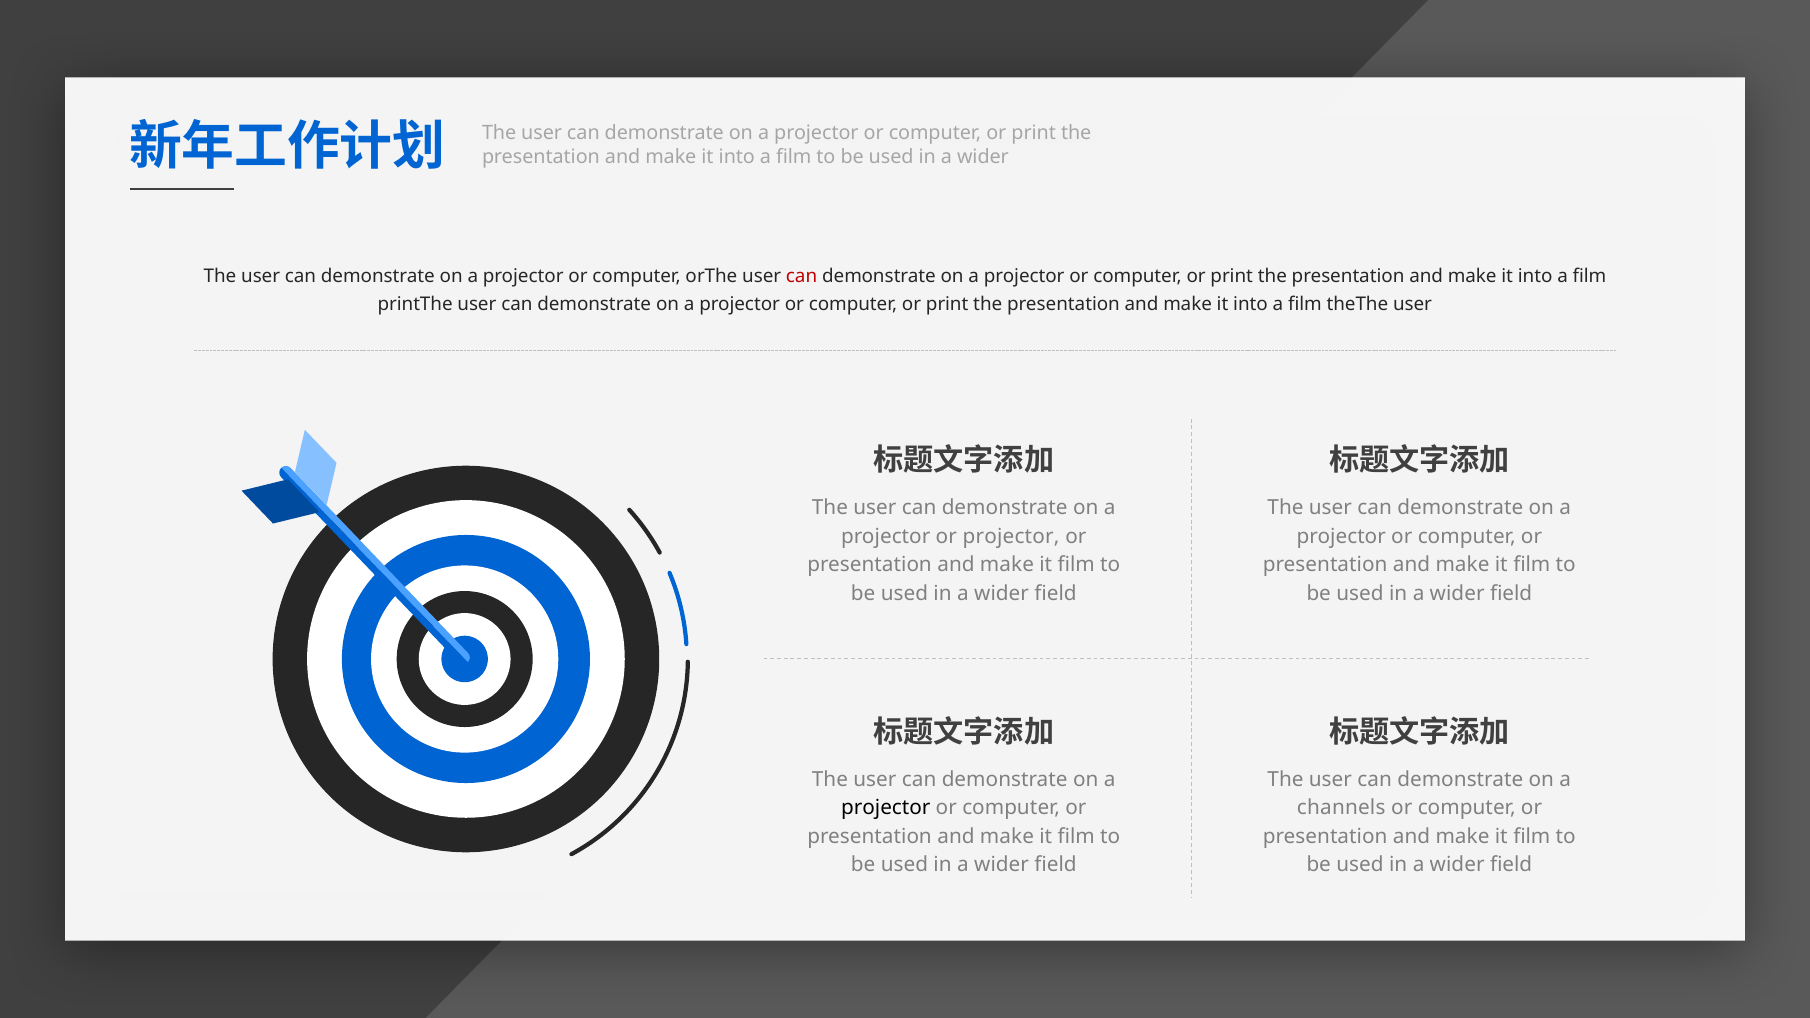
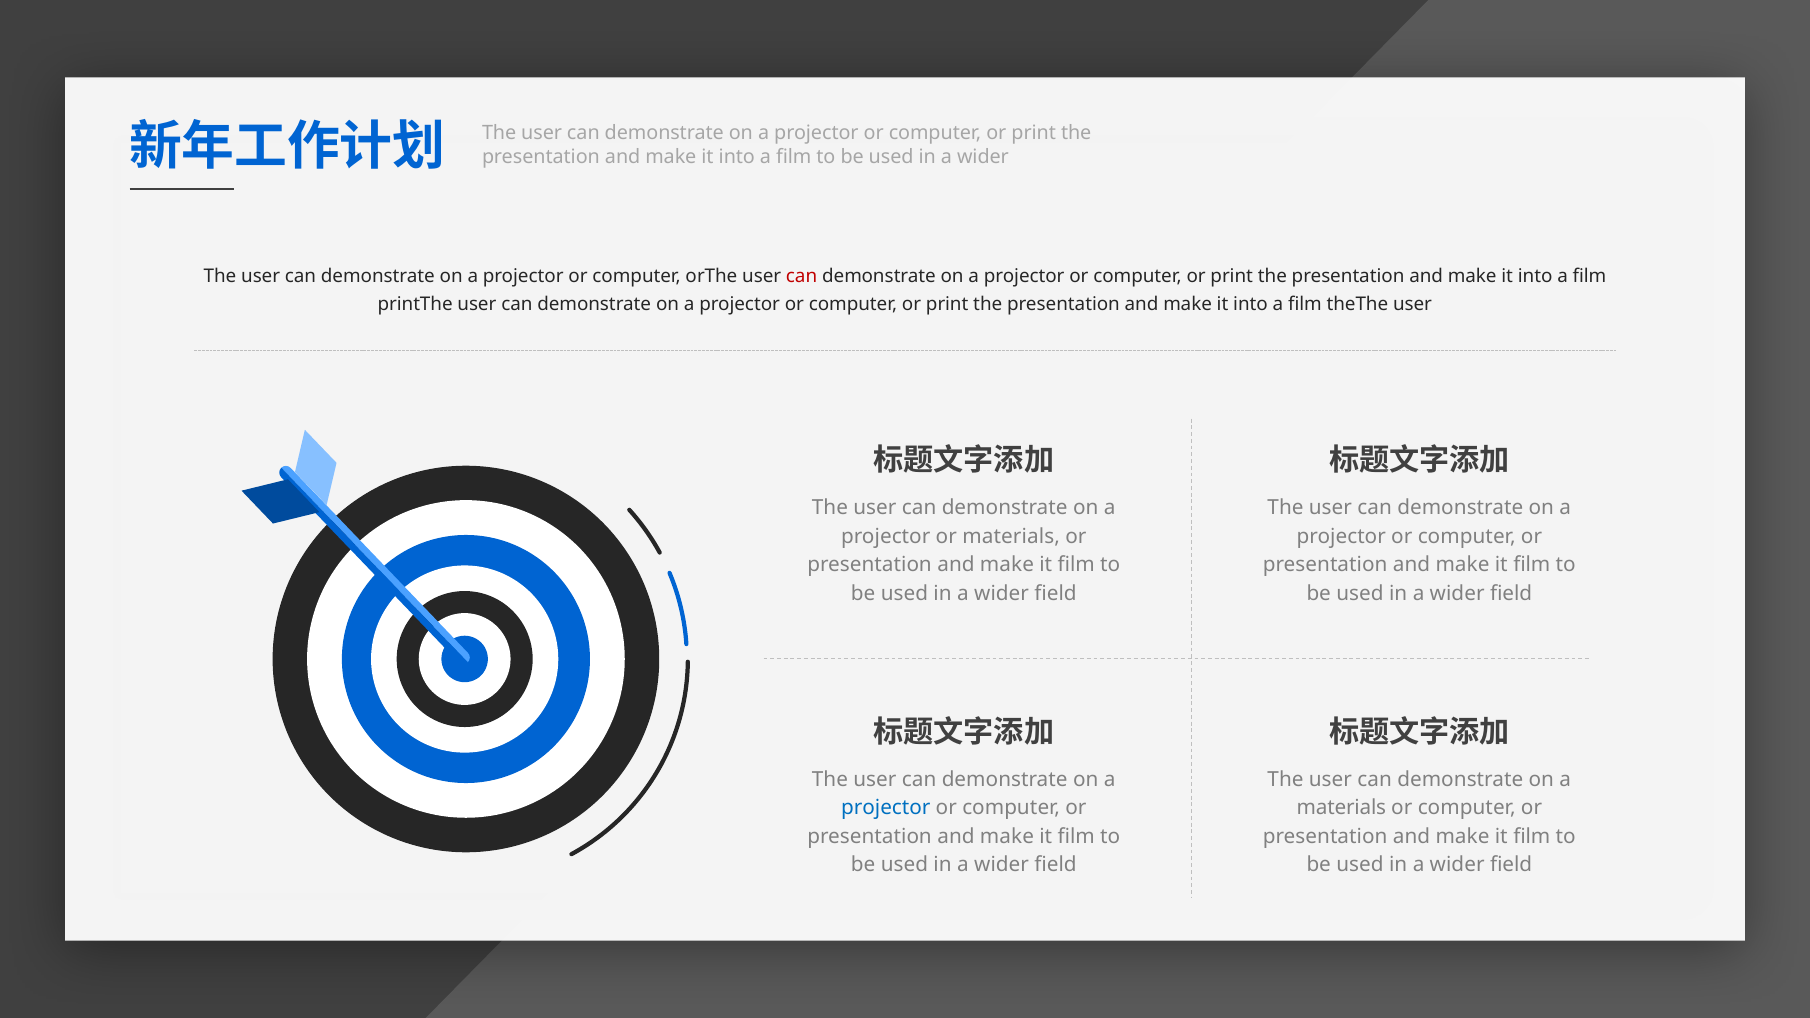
or projector: projector -> materials (1011, 536)
projector colour: black -> blue (886, 808)
channels: channels -> materials (1341, 808)
